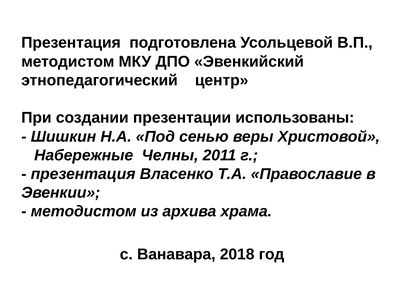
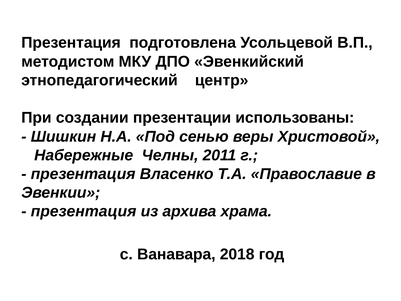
методистом: методистом -> презентация (84, 211)
